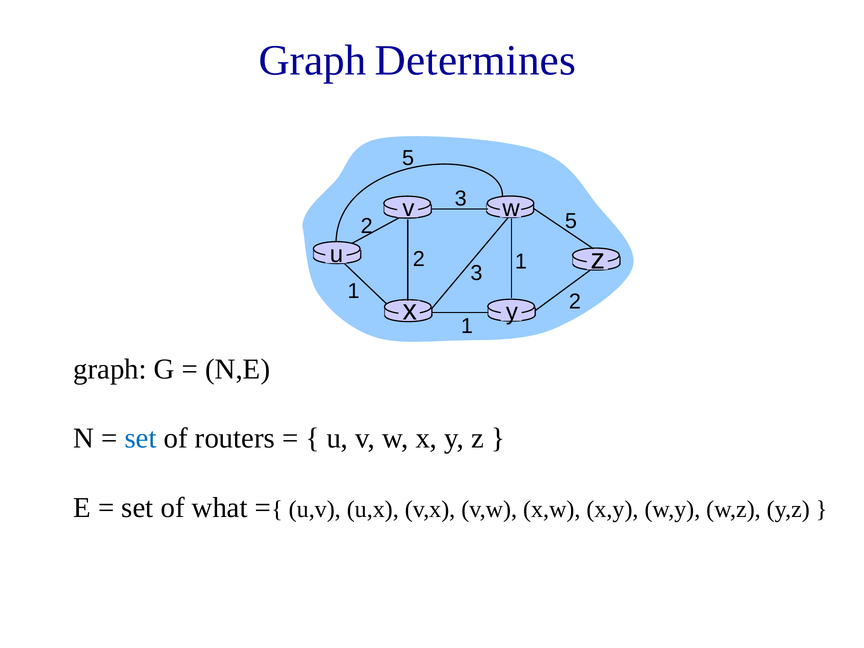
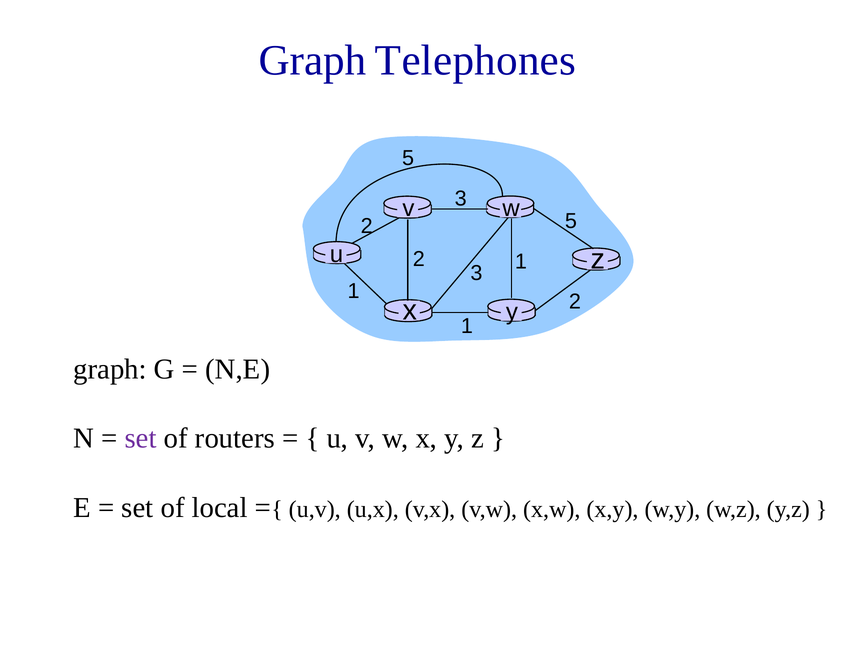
Determines: Determines -> Telephones (476, 60)
set colour: blue -> purple (141, 438)
what: what -> local (220, 508)
